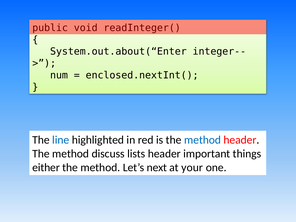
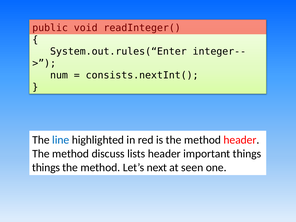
System.out.about(“Enter: System.out.about(“Enter -> System.out.rules(“Enter (118, 51)
enclosed.nextInt(: enclosed.nextInt( -> consists.nextInt( (142, 75)
method colour: blue -> black (203, 140)
either: either -> things (46, 168)
your: your -> seen (192, 168)
